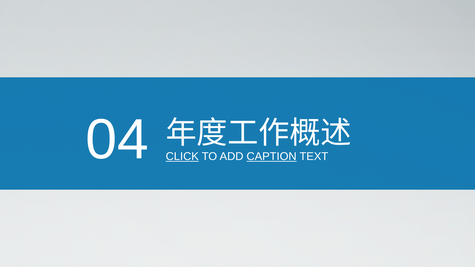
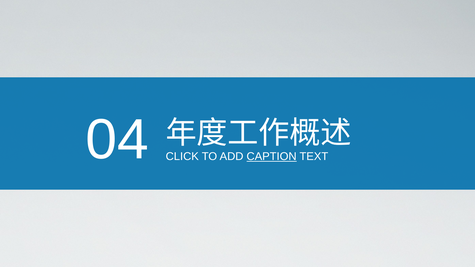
CLICK underline: present -> none (182, 156)
